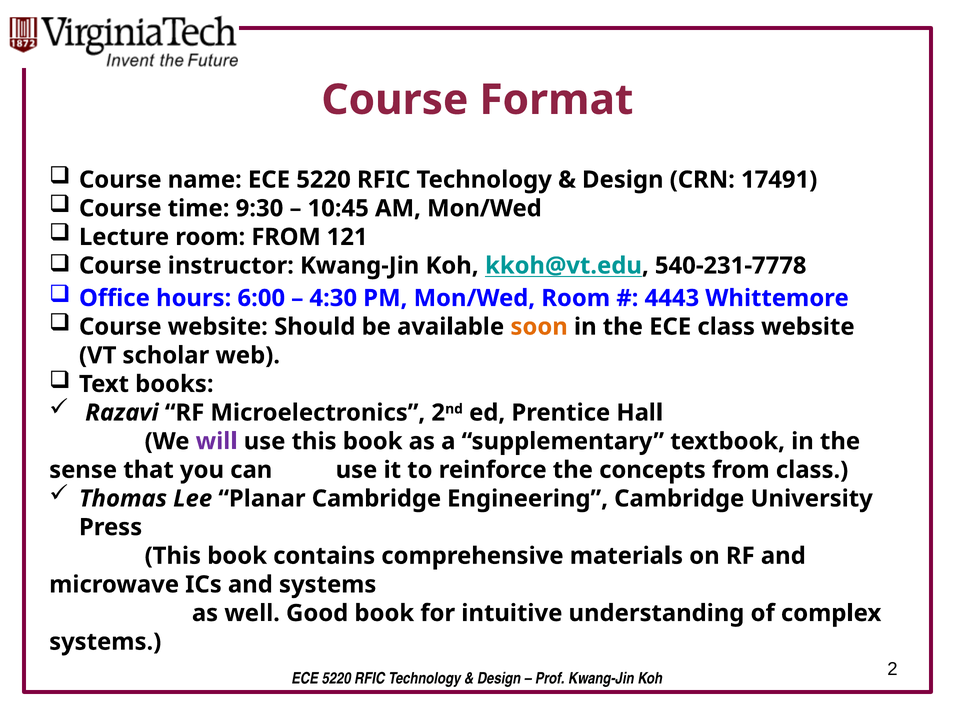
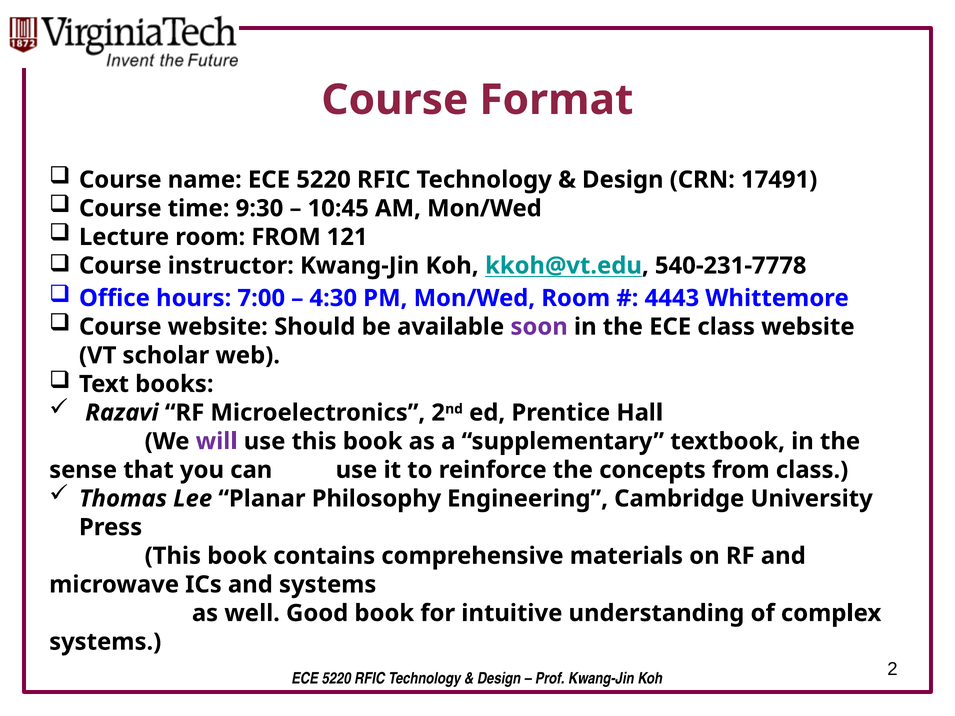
6:00: 6:00 -> 7:00 (261, 298)
soon colour: orange -> purple (539, 327)
Planar Cambridge: Cambridge -> Philosophy (376, 499)
